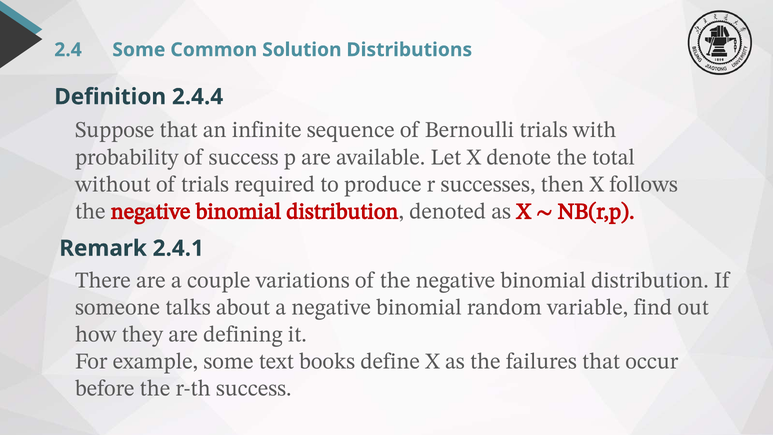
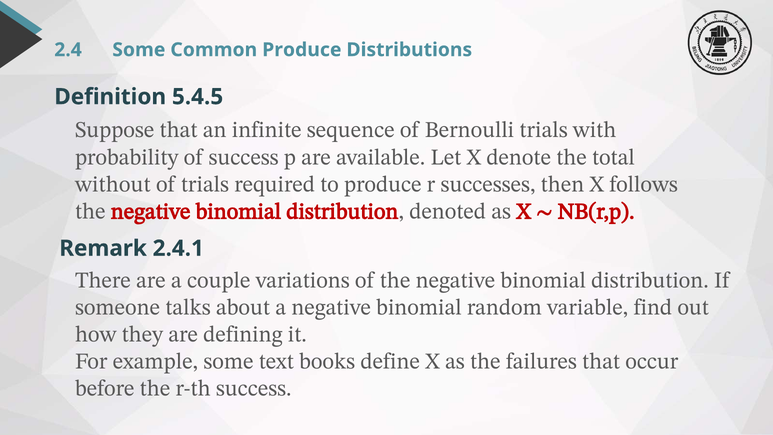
Common Solution: Solution -> Produce (302, 50)
2.4.4: 2.4.4 -> 5.4.5 (198, 97)
